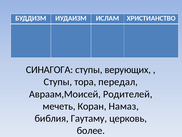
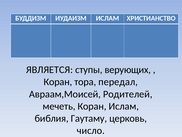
СИНАГОГА: СИНАГОГА -> ЯВЛЯЕТСЯ (49, 69)
Ступы: Ступы -> Коран (58, 82)
Коран Намаз: Намаз -> Ислам (124, 106)
более: более -> число (91, 130)
